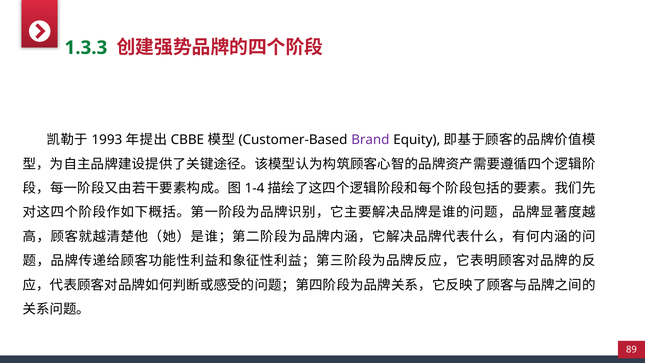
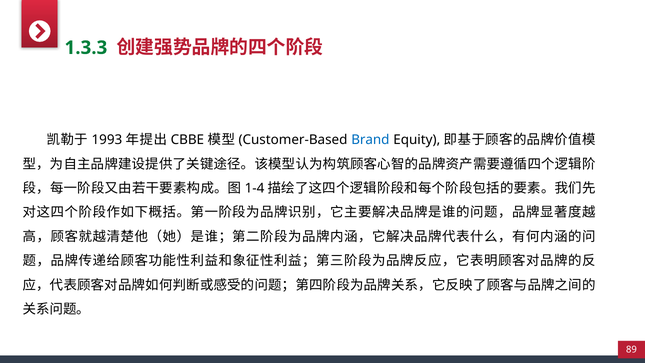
Brand colour: purple -> blue (370, 140)
